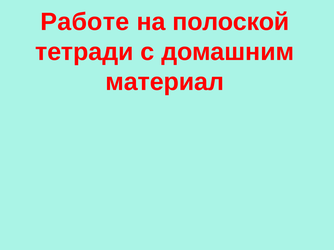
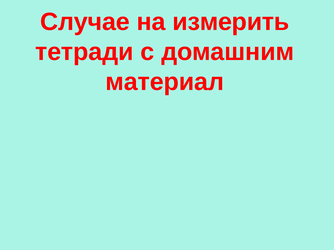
Работе: Работе -> Случае (85, 22)
полоской: полоской -> измерить (231, 22)
